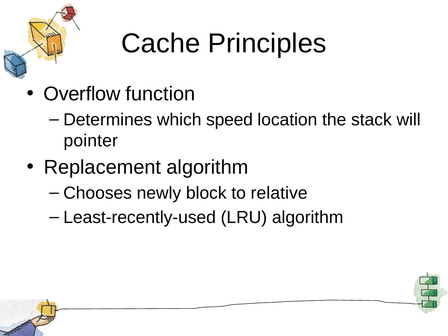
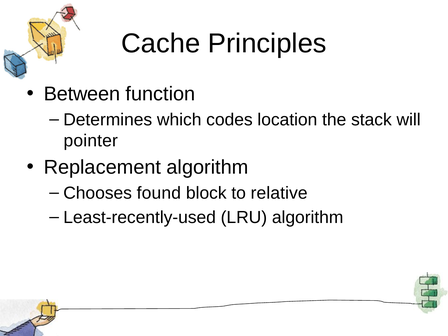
Overflow: Overflow -> Between (82, 94)
speed: speed -> codes (229, 120)
newly: newly -> found (159, 193)
